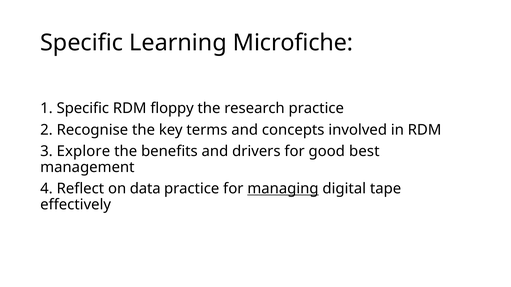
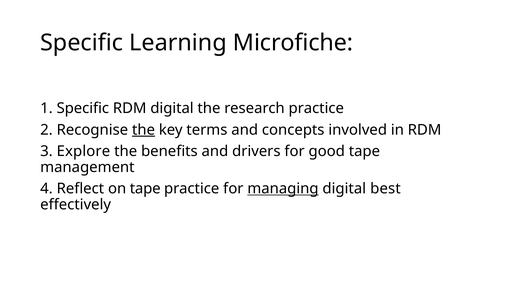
RDM floppy: floppy -> digital (172, 109)
the underline: none -> present (144, 130)
good best: best -> tape (364, 151)
on data: data -> tape (145, 189)
tape: tape -> best (385, 189)
